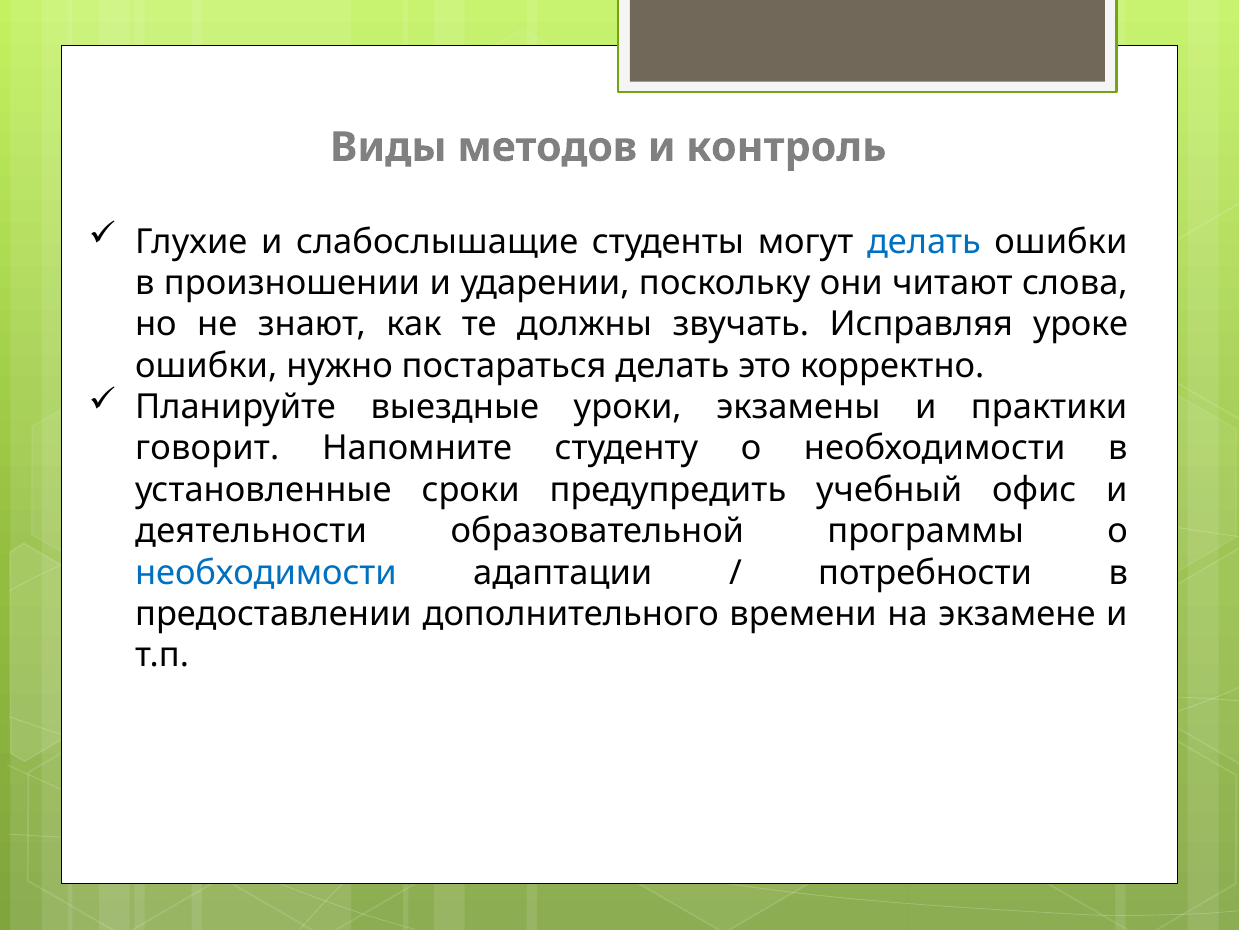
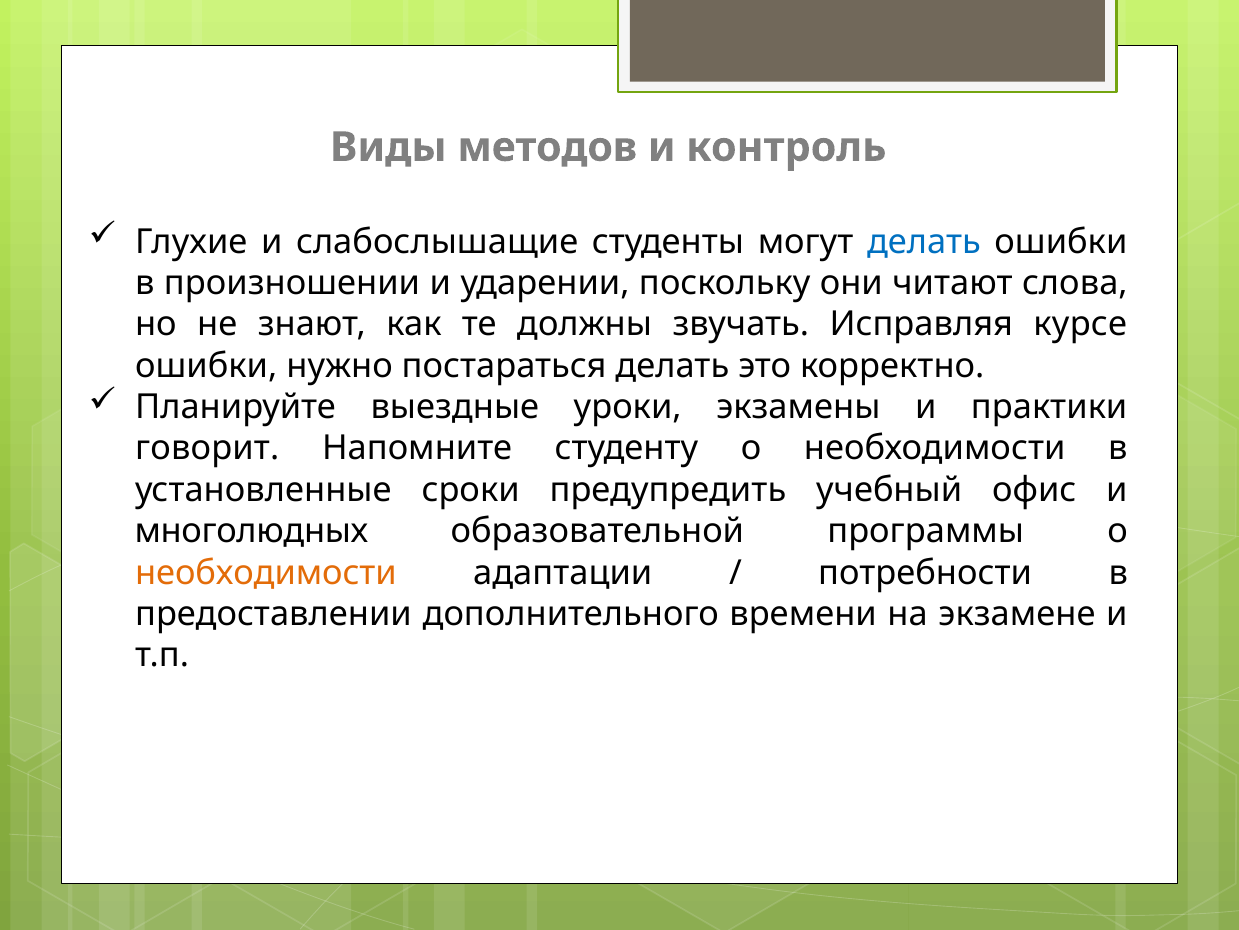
уроке: уроке -> курсе (1080, 324)
деятельности: деятельности -> многолюдных (251, 531)
необходимости colour: blue -> orange (266, 572)
